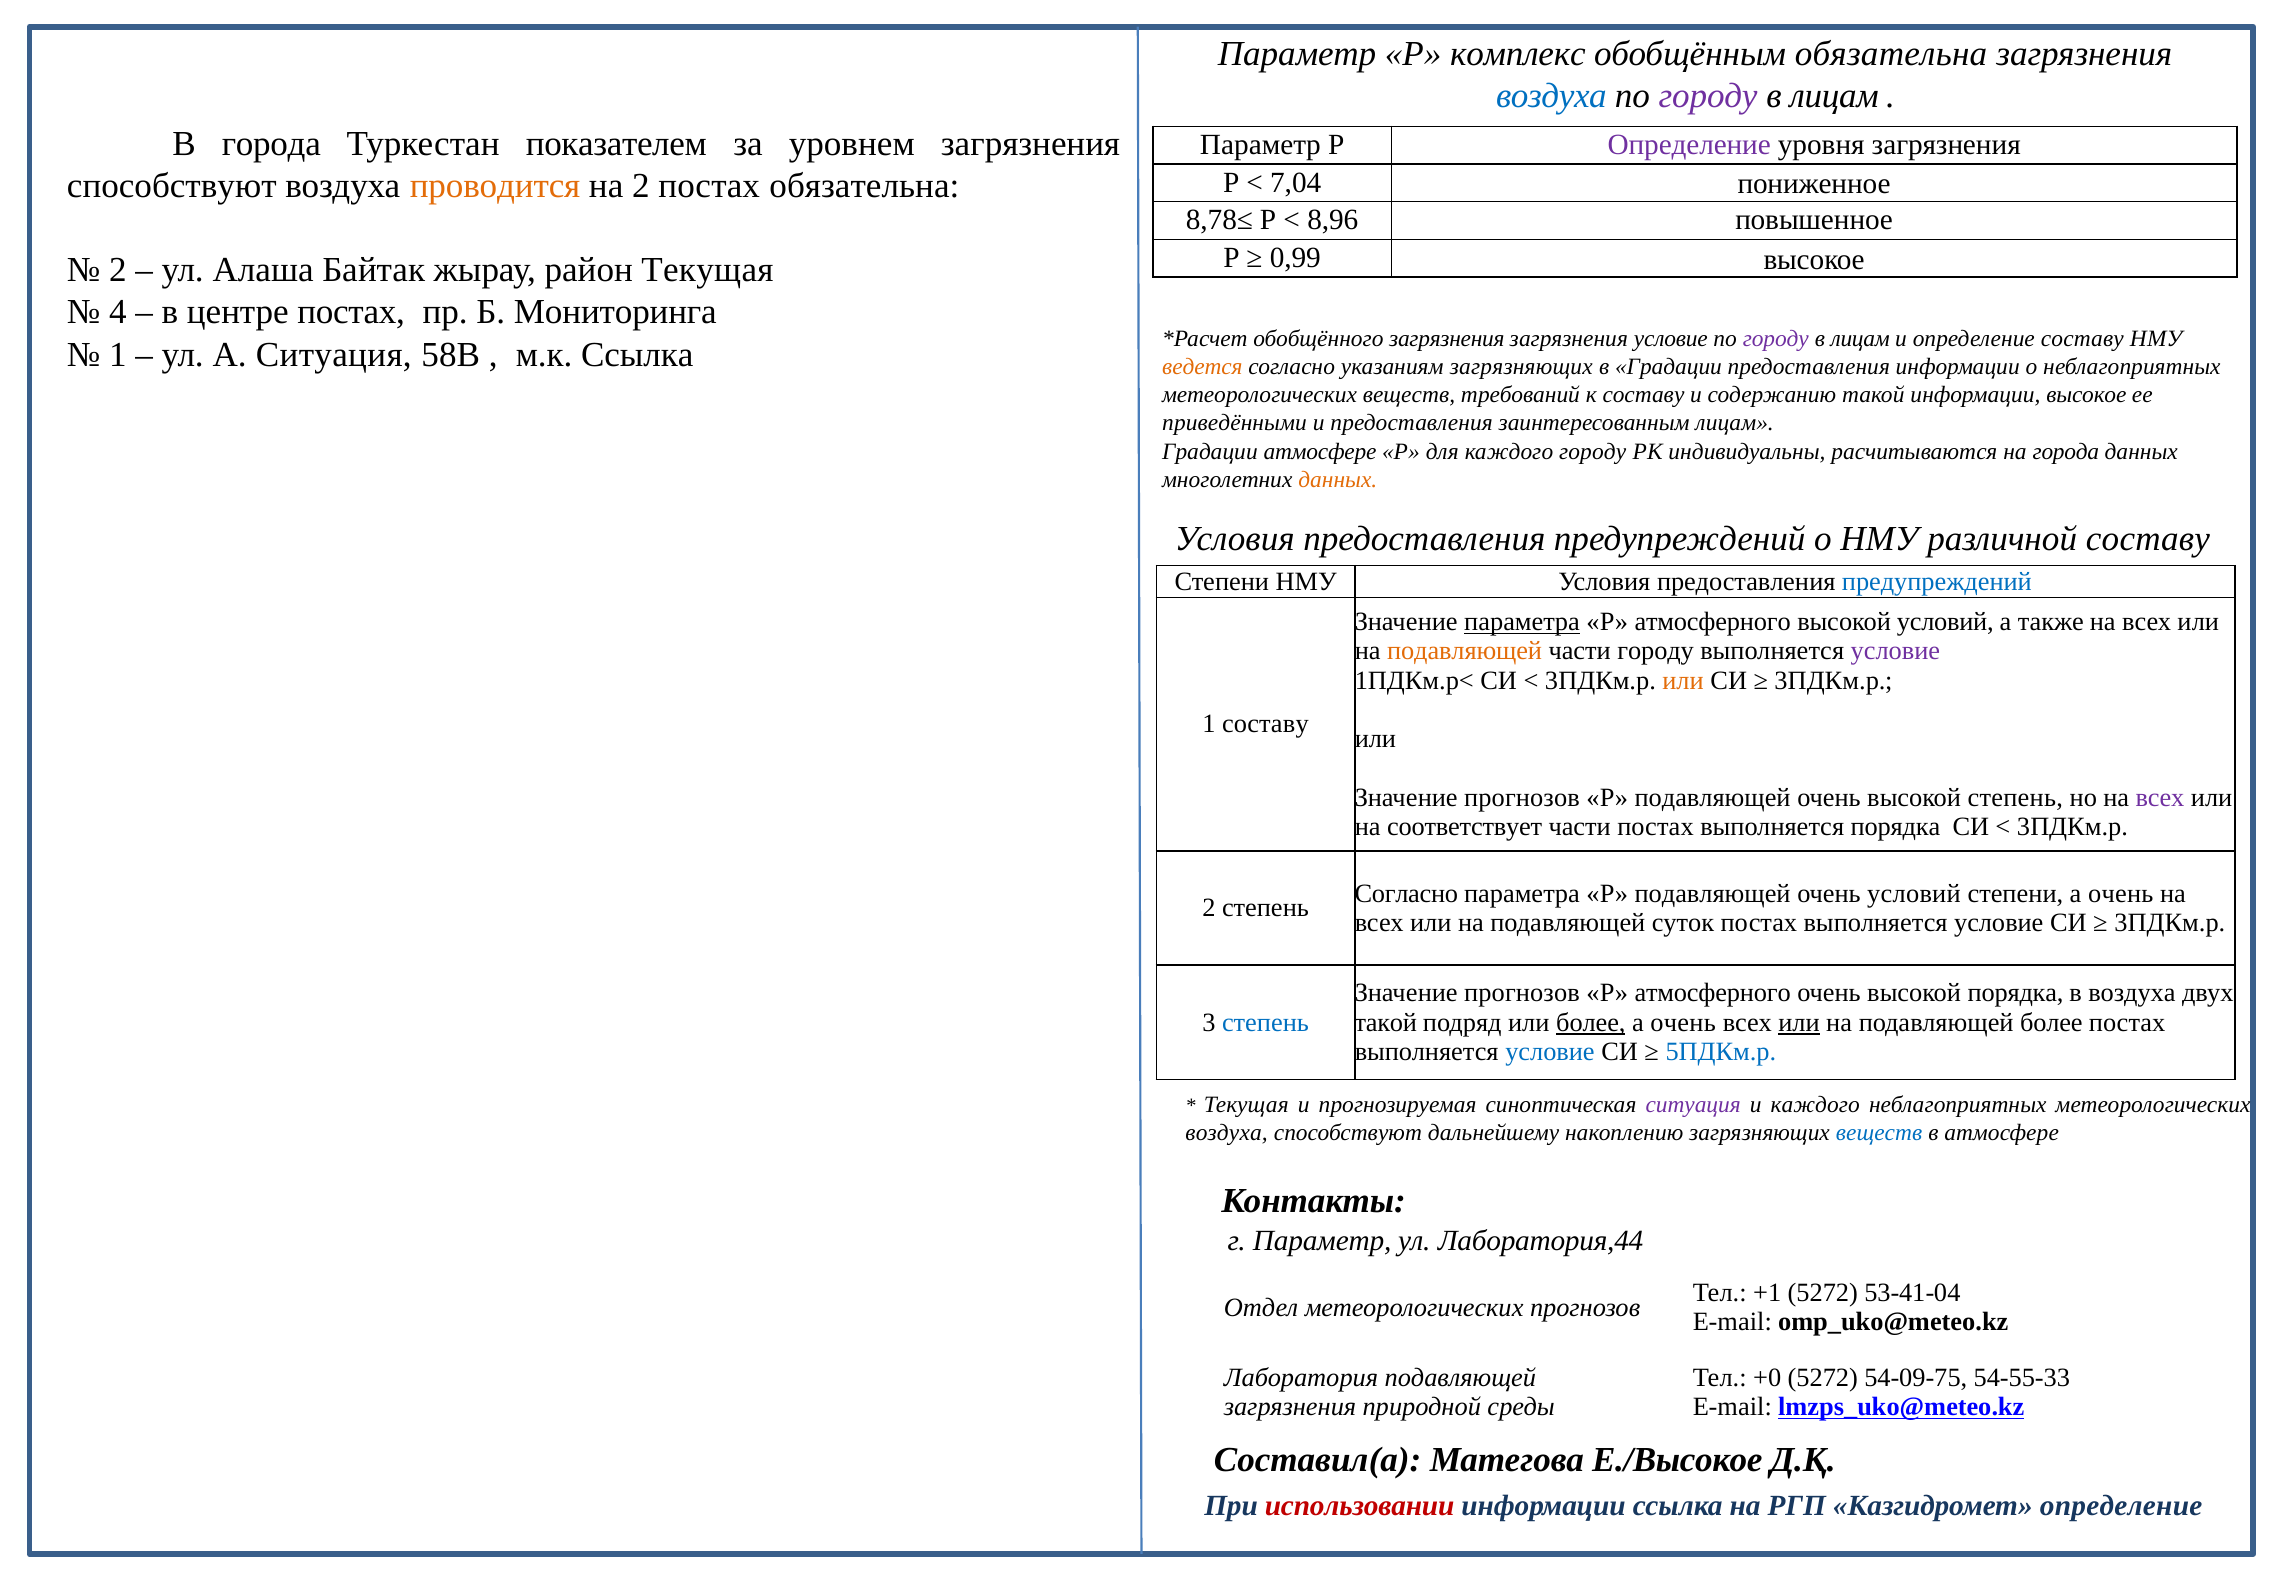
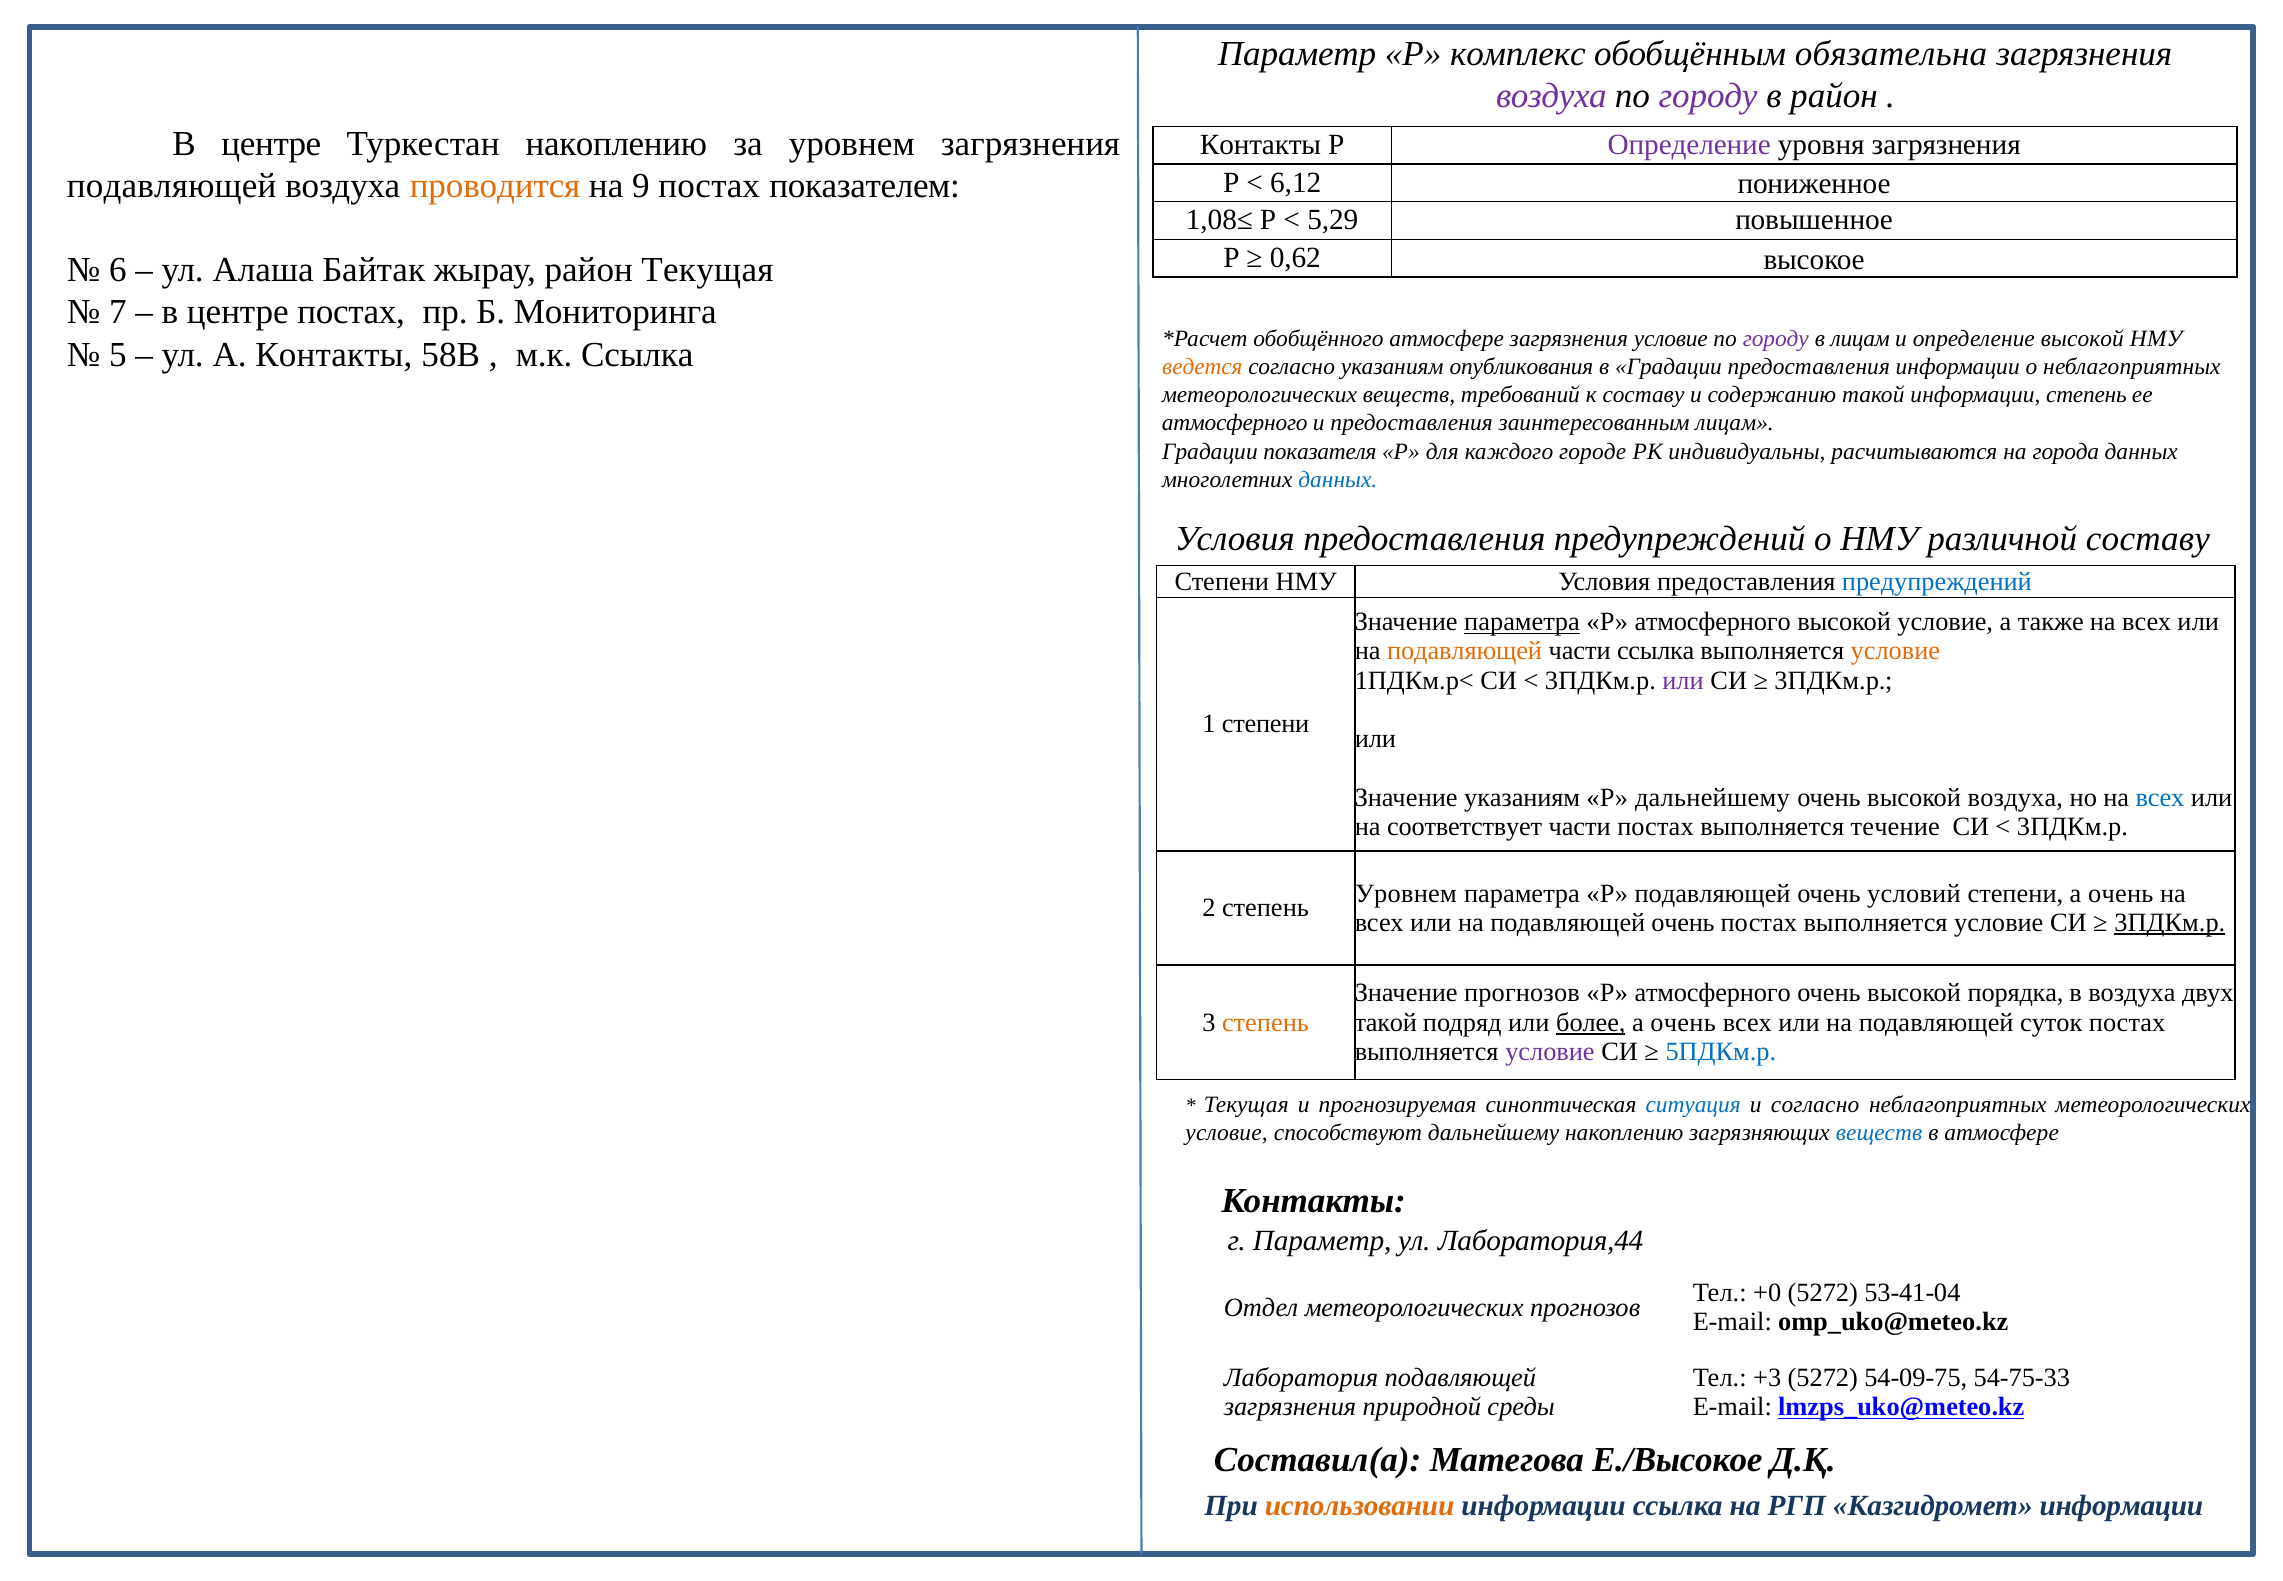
воздуха colour: blue -> purple (1551, 96)
лицам: лицам -> район (1834, 96)
города: города -> центре (271, 144)
Туркестан показателем: показателем -> накоплению (616, 144)
Параметр: Параметр -> Контакты (1261, 145)
7,04: 7,04 -> 6,12 (1296, 183)
способствуют: способствуют -> подавляющей (172, 186)
на 2: 2 -> 9 (641, 186)
постах обязательна: обязательна -> показателем (865, 186)
8,78≤: 8,78≤ -> 1,08≤ (1219, 220)
8,96: 8,96 -> 5,29 (1333, 220)
0,99: 0,99 -> 0,62 (1295, 258)
2: 2 -> 6 (118, 270)
4: 4 -> 7 (118, 312)
обобщённого загрязнения: загрязнения -> атмосфере (1447, 339)
определение составу: составу -> высокой (2082, 339)
1: 1 -> 5 (118, 354)
А Ситуация: Ситуация -> Контакты (334, 354)
указаниям загрязняющих: загрязняющих -> опубликования (1521, 367)
информации высокое: высокое -> степень (2086, 395)
приведёнными: приведёнными -> атмосферного (1235, 423)
Градации атмосфере: атмосфере -> показателя (1320, 451)
каждого городу: городу -> городе (1593, 451)
данных colour: orange -> blue (1338, 479)
высокой условий: условий -> условие (1945, 622)
части городу: городу -> ссылка (1656, 651)
условие colour: purple -> orange (1895, 651)
или colour: orange -> purple (1683, 680)
1 составу: составу -> степени (1266, 724)
прогнозов: прогнозов -> указаниям (1522, 797)
подавляющей: подавляющей -> дальнейшему (1712, 797)
высокой степень: степень -> воздуха (2015, 797)
всех colour: purple -> blue (2160, 797)
выполняется порядка: порядка -> течение (1895, 826)
Согласно: Согласно -> Уровнем (1406, 893)
на подавляющей суток: суток -> очень (1683, 923)
3ПДКм.р underline: none -> present (2170, 923)
степень colour: blue -> orange (1265, 1022)
или underline: present -> none (1799, 1022)
подавляющей более: более -> суток (2051, 1022)
условие colour: blue -> purple (1550, 1051)
ситуация colour: purple -> blue (1693, 1104)
и каждого: каждого -> согласно (1815, 1104)
воздуха: воздуха -> условие (1227, 1132)
+1: +1 -> +0 (1767, 1293)
+0: +0 -> +3 (1767, 1377)
54-55-33: 54-55-33 -> 54-75-33 (2022, 1377)
использовании colour: red -> orange (1360, 1505)
Казгидромет определение: определение -> информации (2121, 1505)
